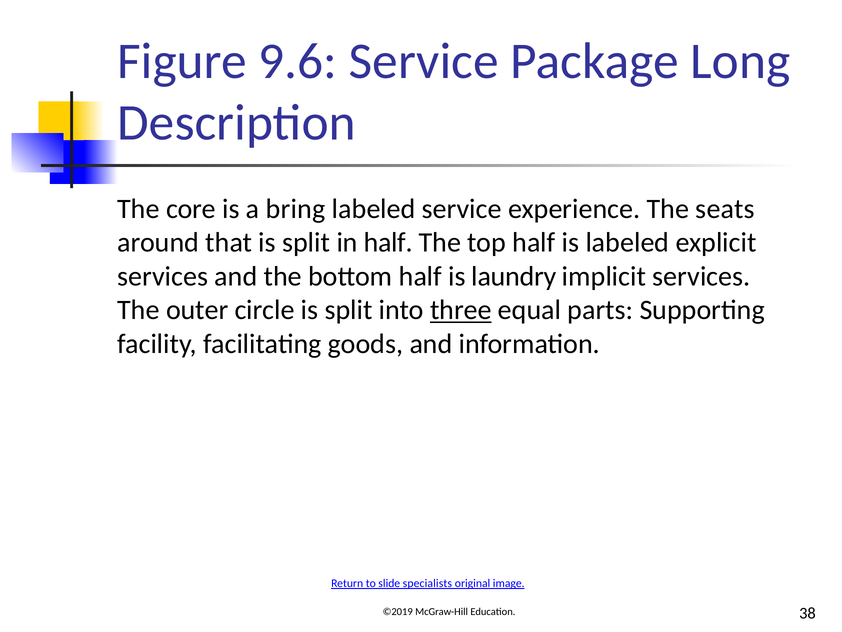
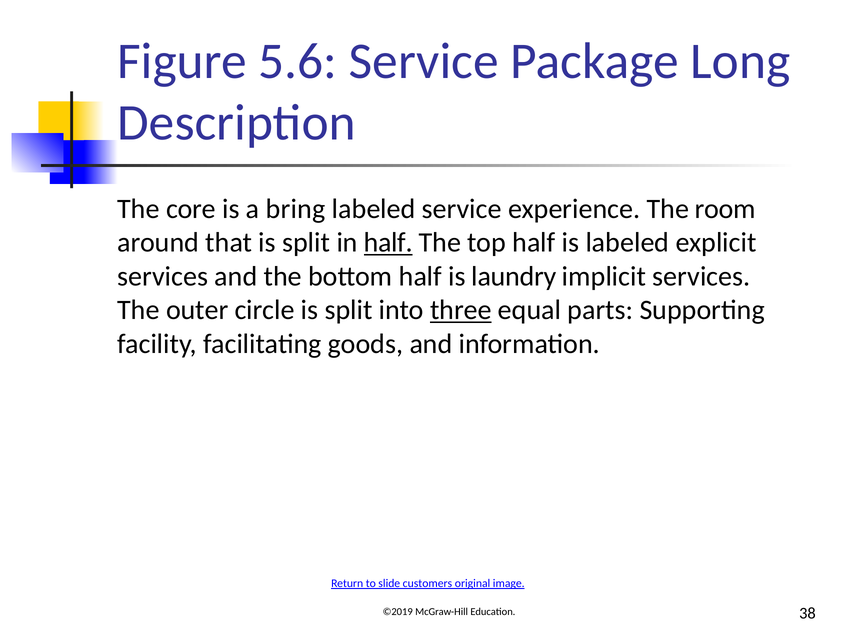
9.6: 9.6 -> 5.6 (298, 61)
seats: seats -> room (725, 209)
half underline: none -> present (388, 243)
specialists: specialists -> customers (427, 583)
